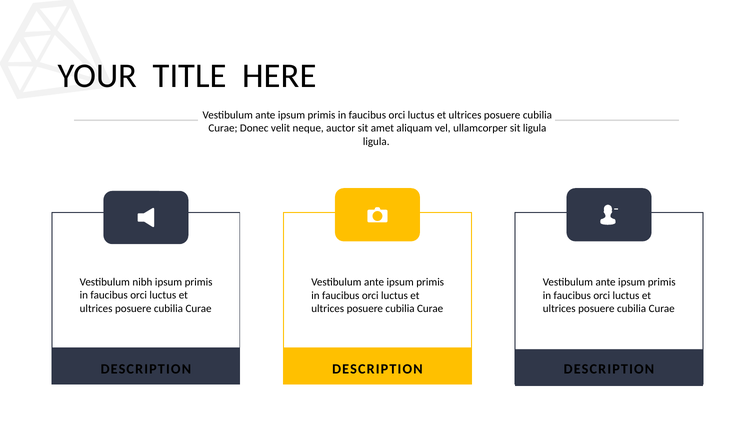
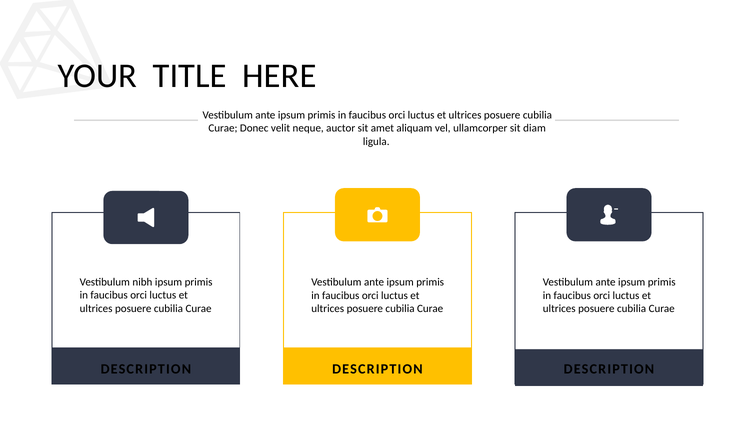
sit ligula: ligula -> diam (535, 128)
